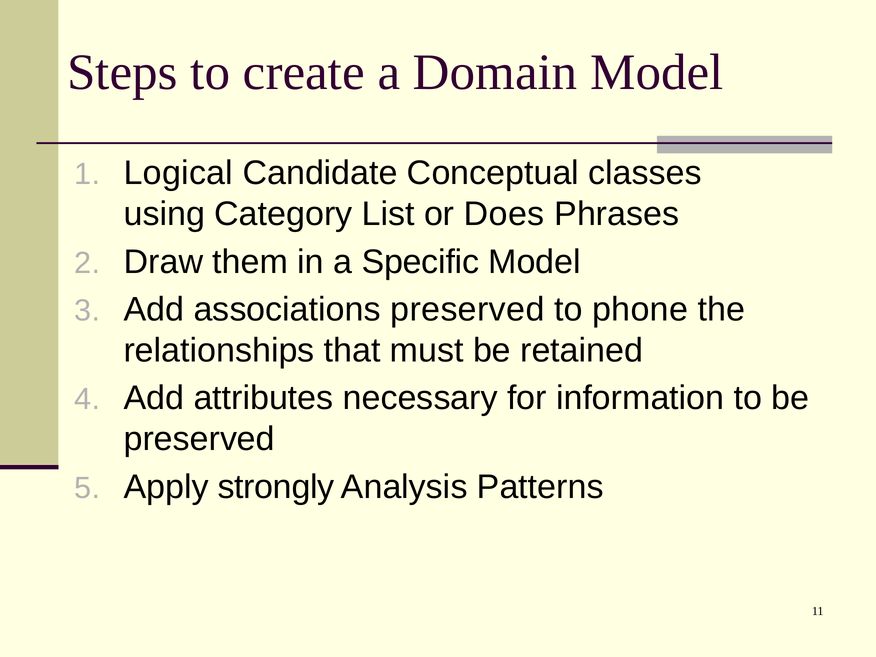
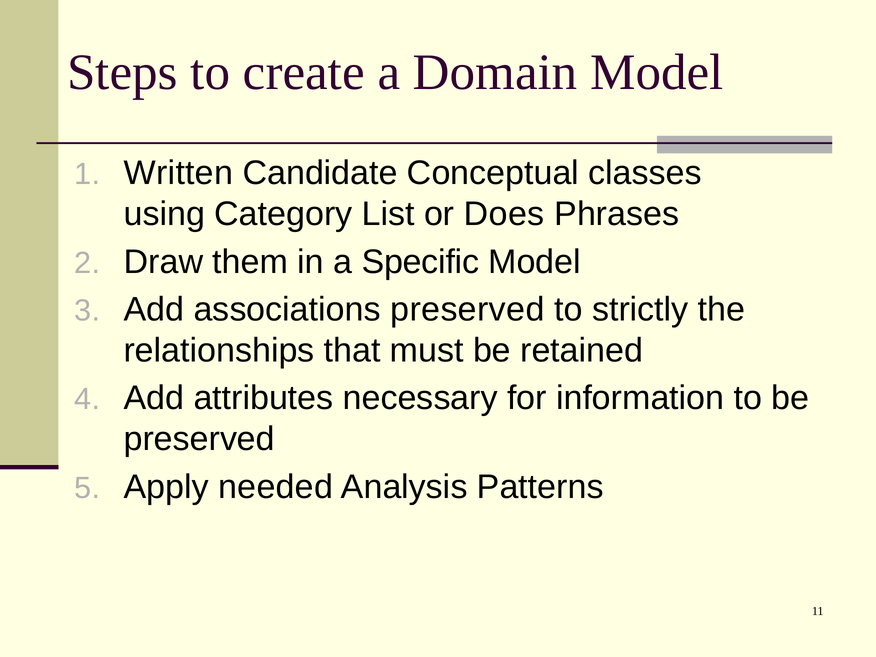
Logical: Logical -> Written (178, 173)
phone: phone -> strictly (640, 310)
strongly: strongly -> needed (276, 487)
